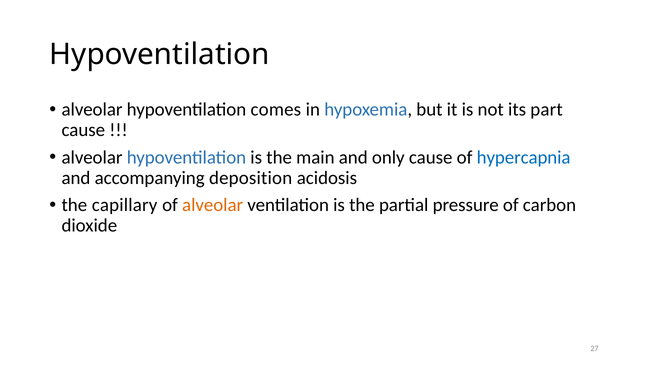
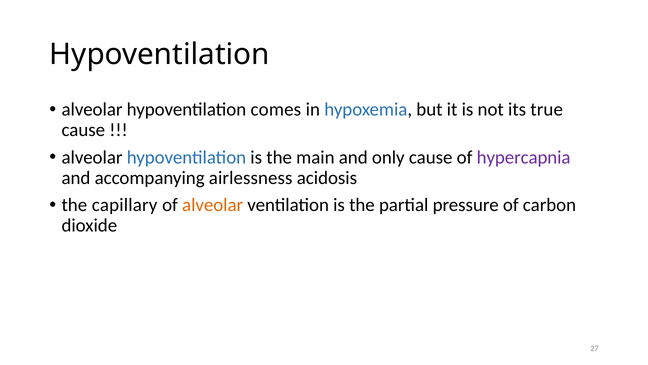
part: part -> true (547, 110)
hypercapnia colour: blue -> purple (524, 157)
deposition: deposition -> airlessness (251, 178)
